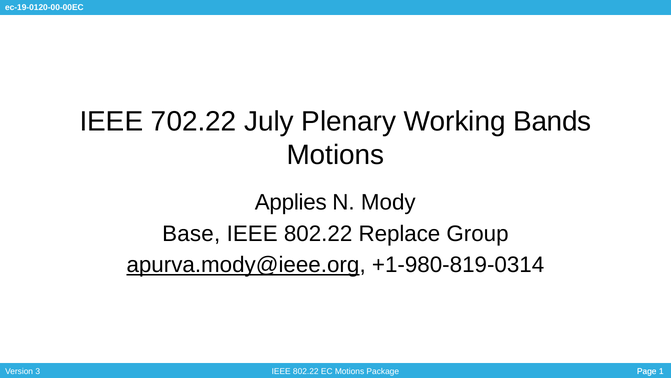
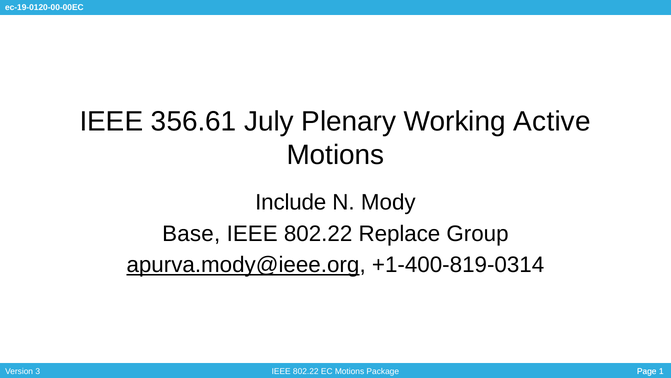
702.22: 702.22 -> 356.61 (194, 121)
Bands: Bands -> Active (552, 121)
Applies: Applies -> Include (291, 202)
+1-980-819-0314: +1-980-819-0314 -> +1-400-819-0314 (458, 265)
